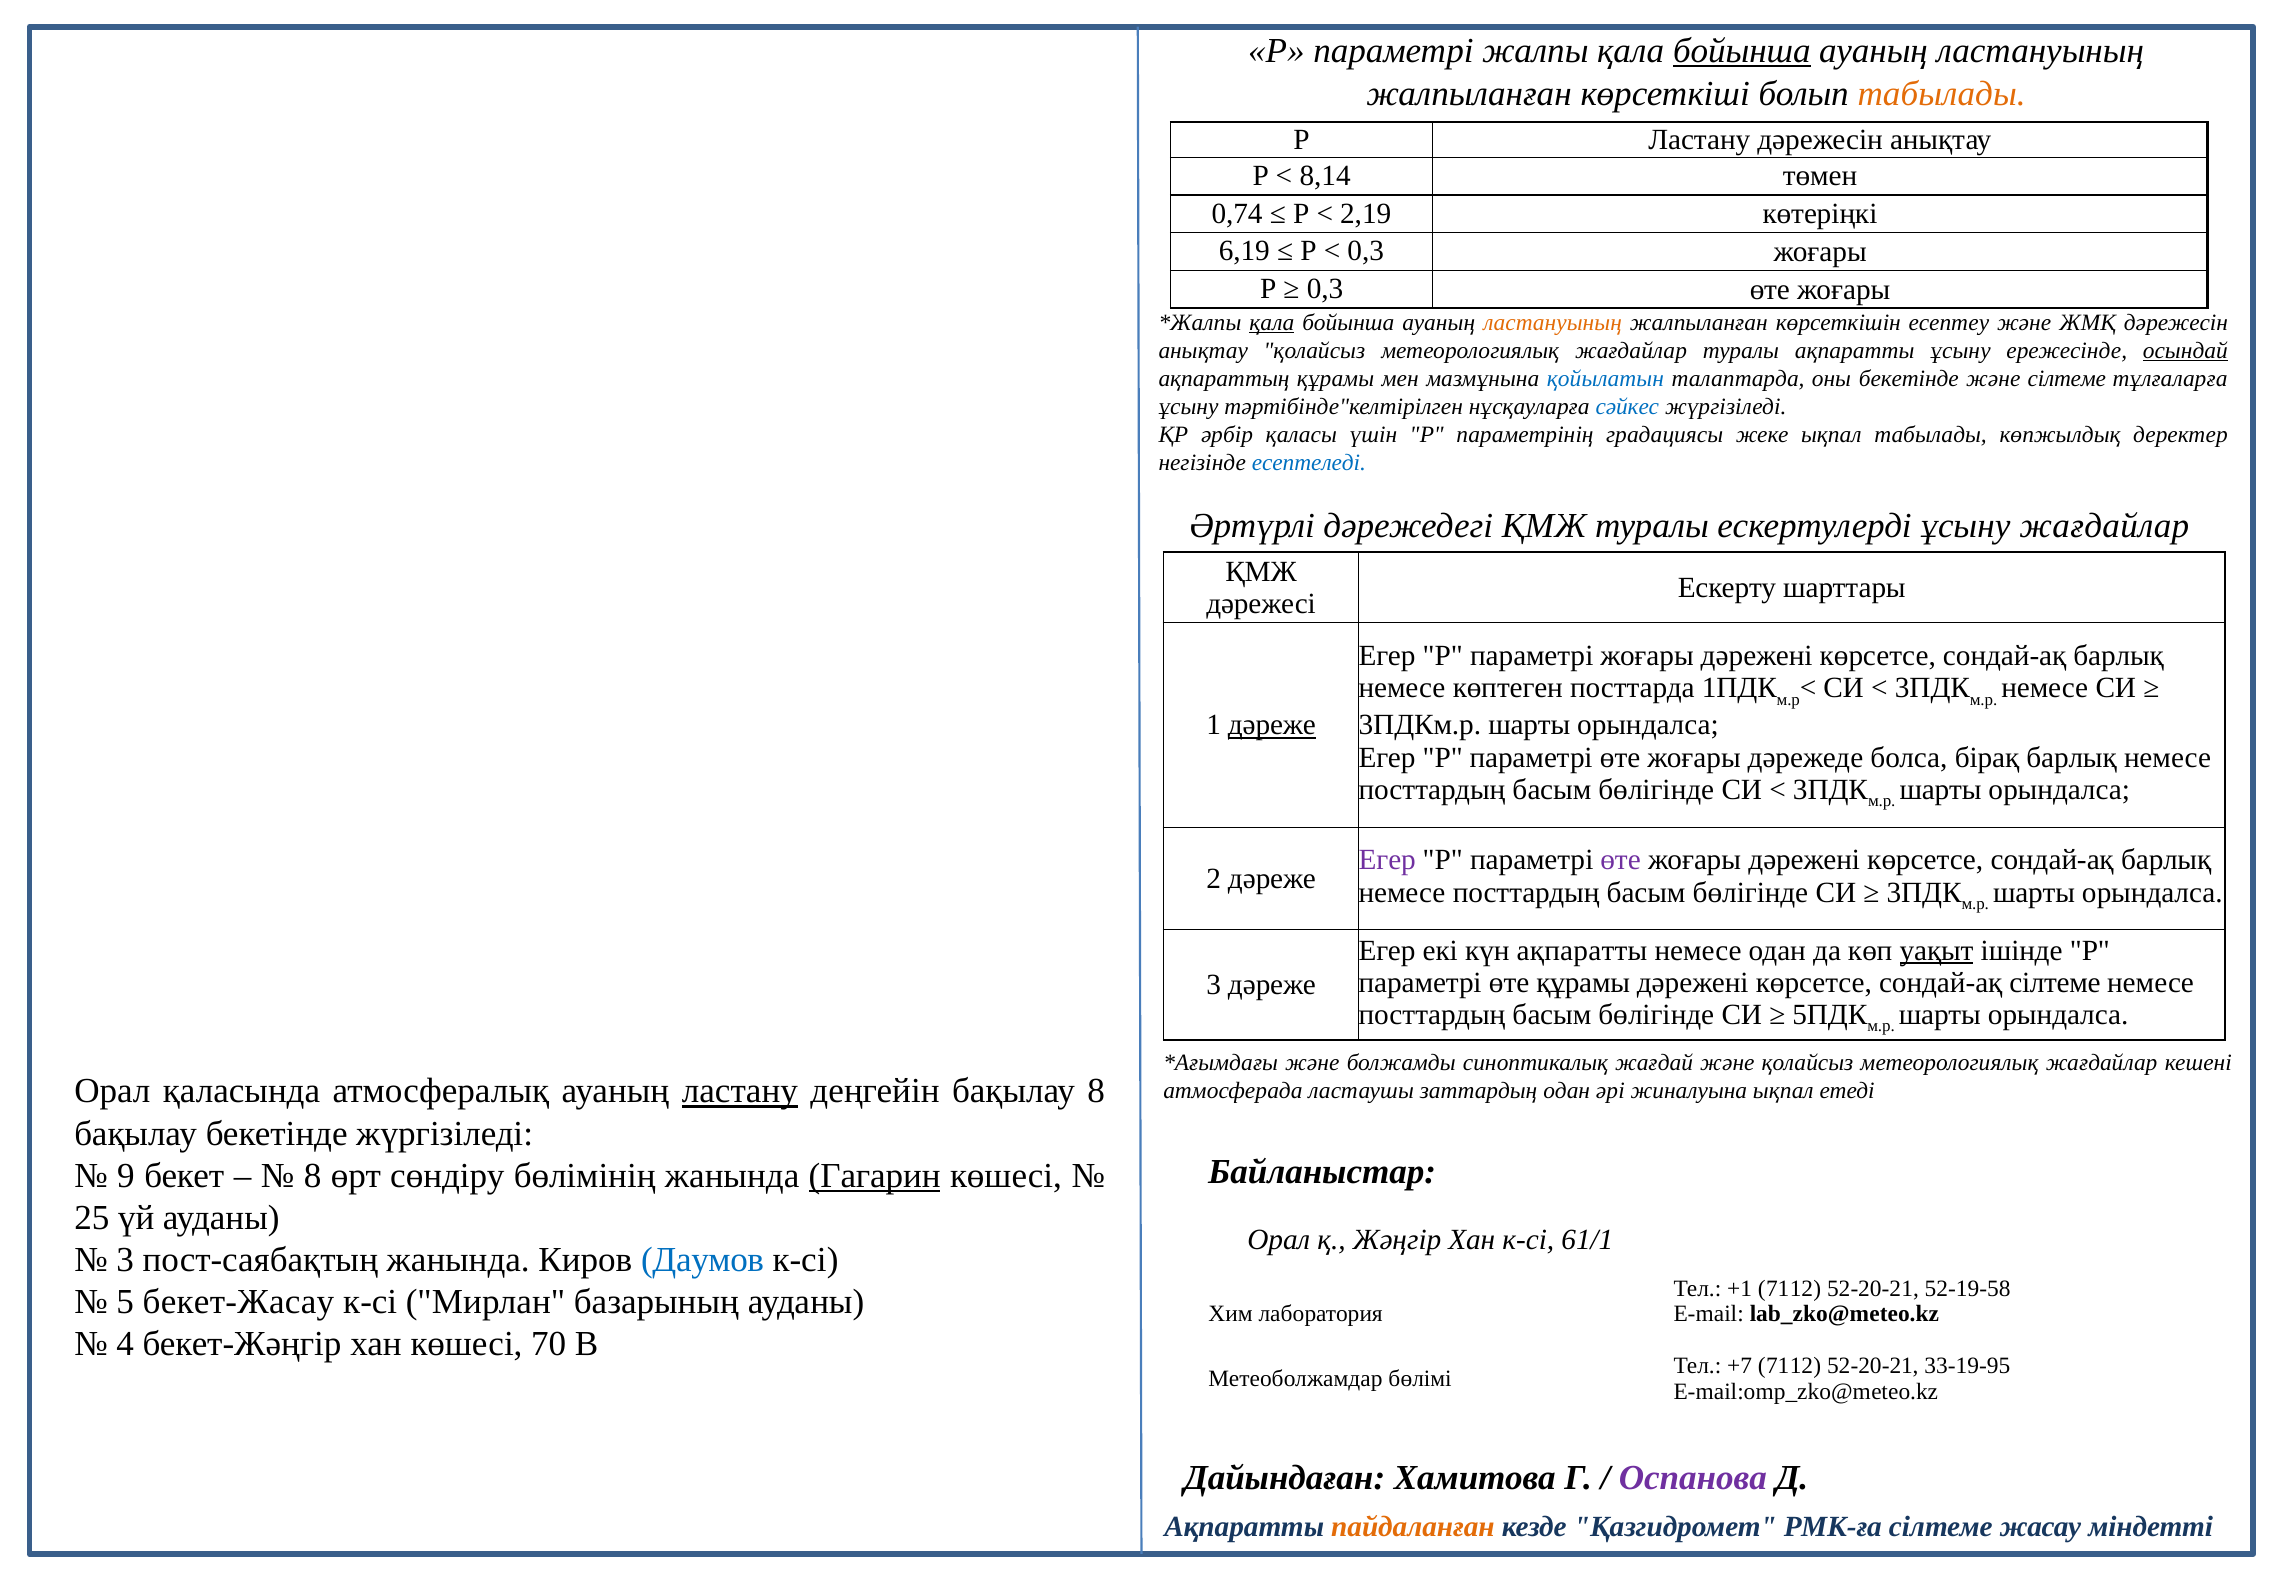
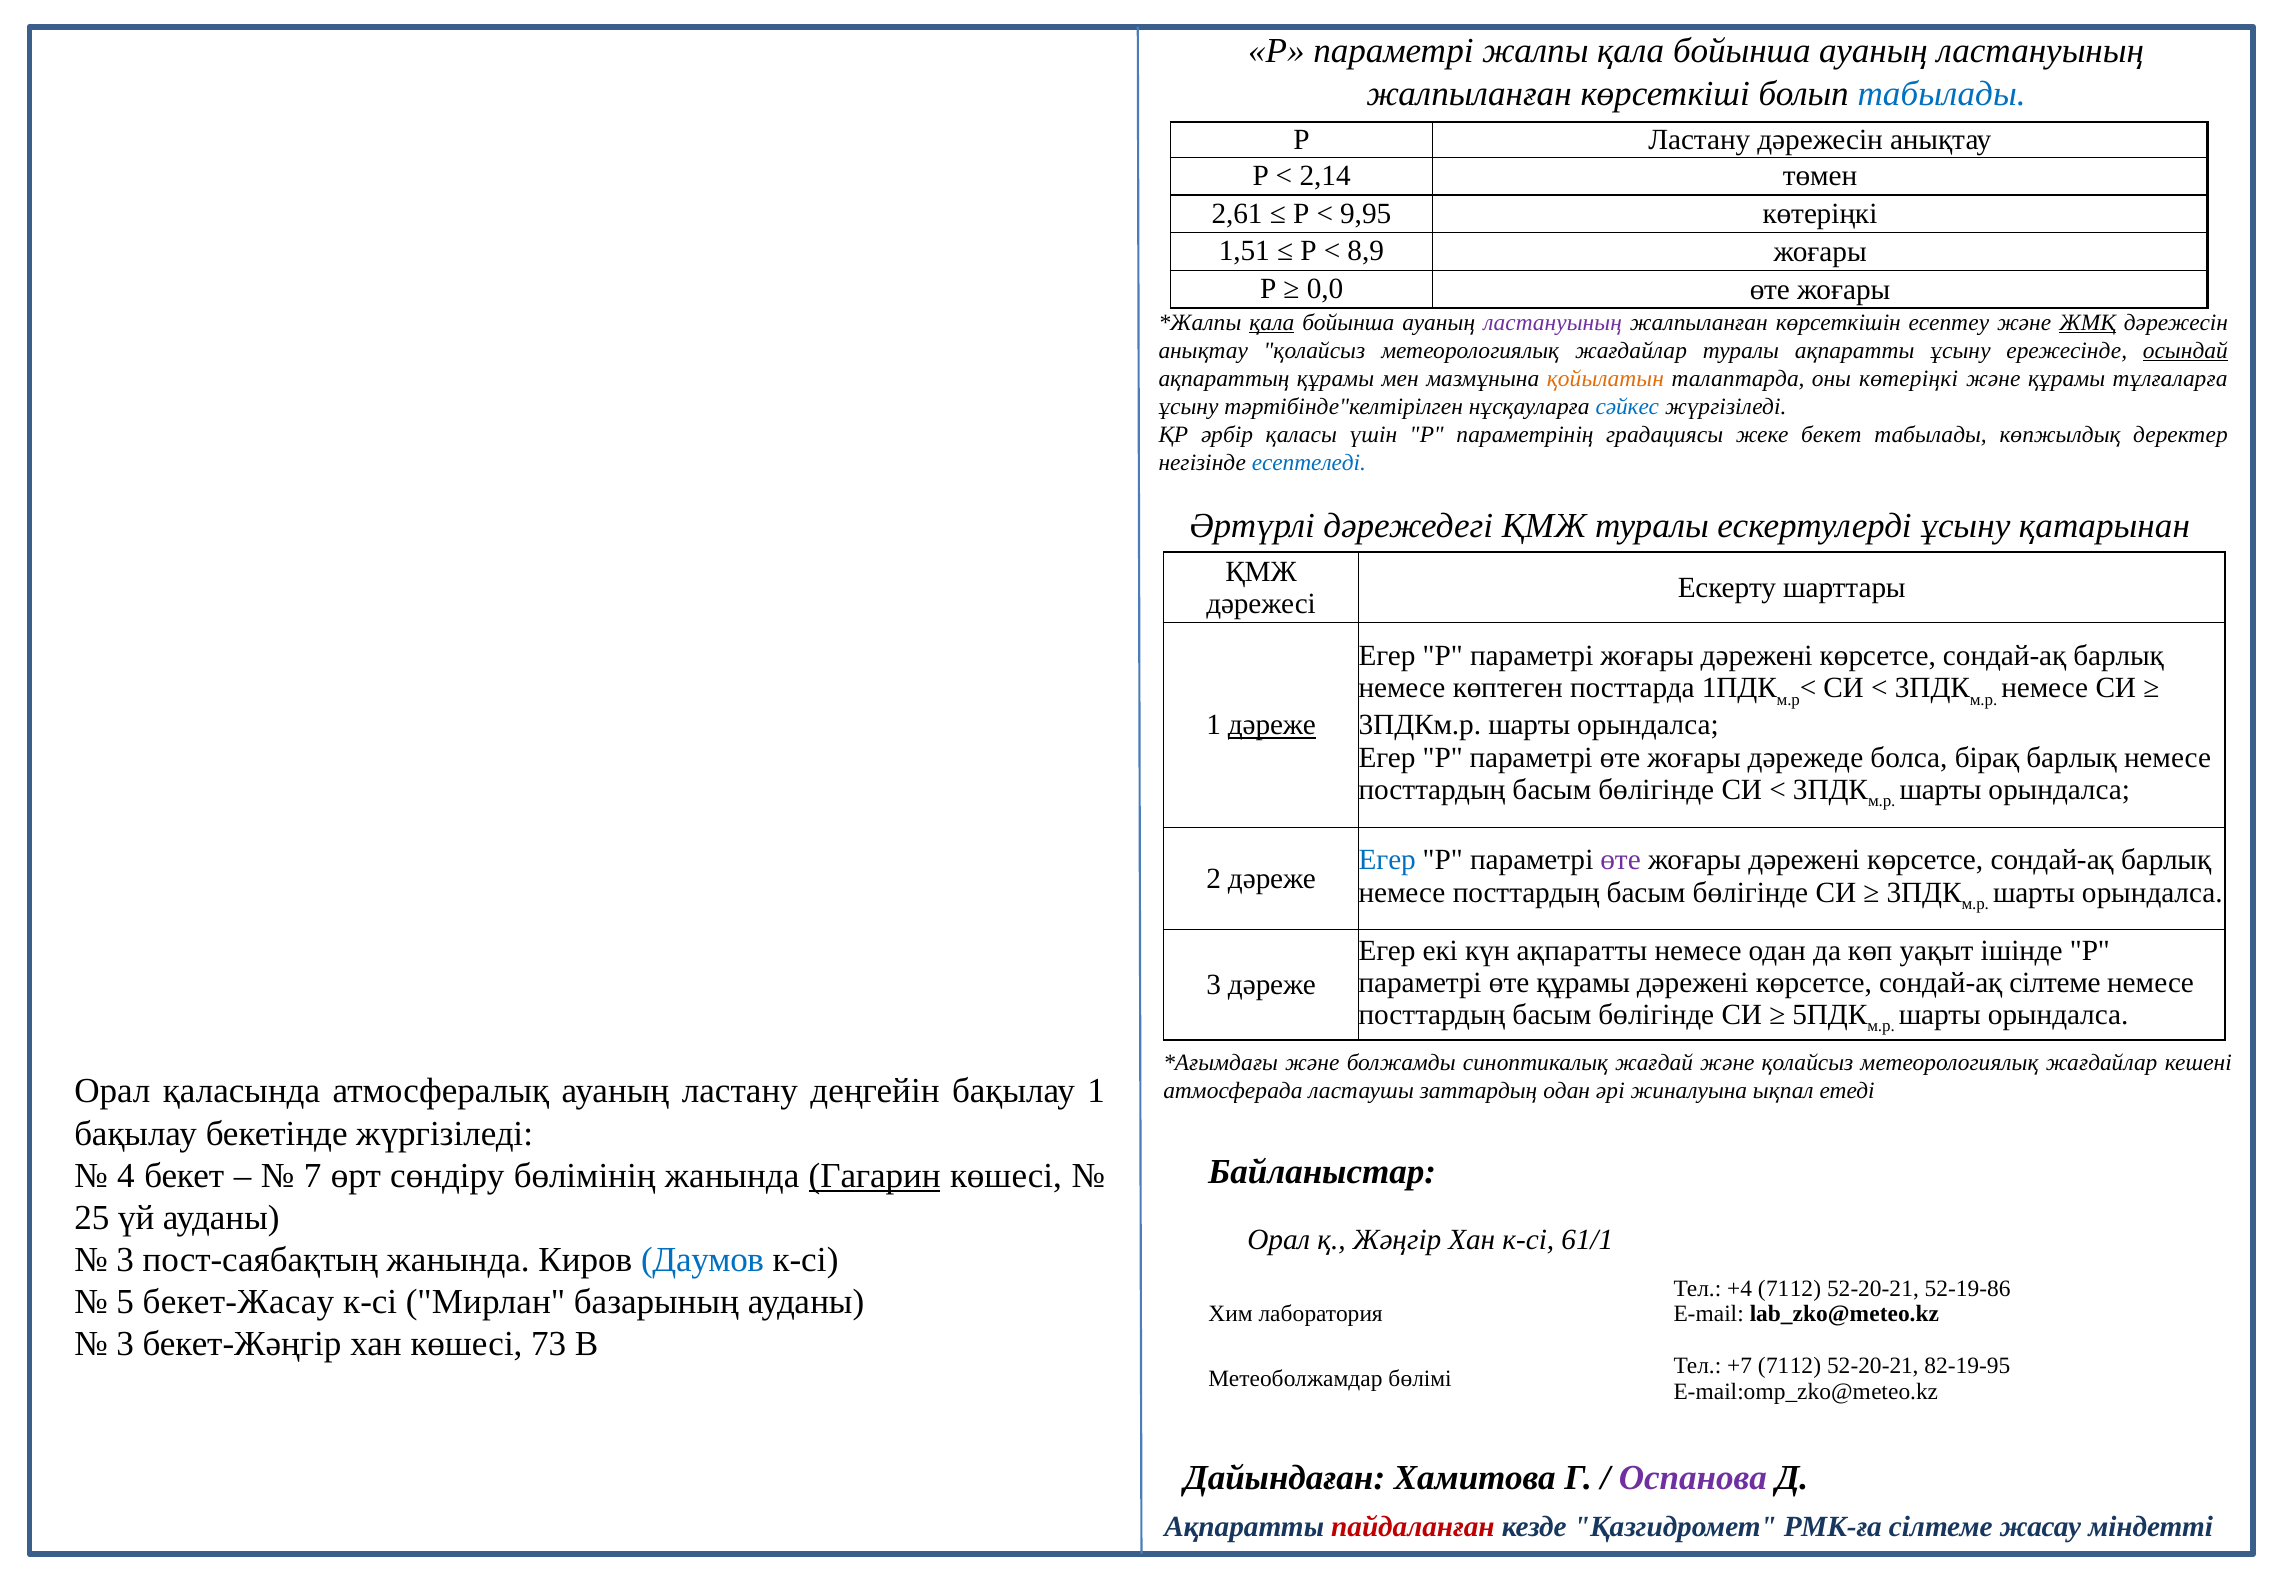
бойынша underline: present -> none (1742, 51)
табылады colour: orange -> blue (1942, 93)
8,14: 8,14 -> 2,14 (1325, 176)
0,74: 0,74 -> 2,61 (1237, 214)
2,19: 2,19 -> 9,95 (1366, 214)
6,19: 6,19 -> 1,51 (1244, 251)
0,3: 0,3 -> 8,9 (1366, 251)
0,3: 0,3 -> 0,0 (1325, 289)
ластануының colour: orange -> purple (1553, 322)
ЖМҚ underline: none -> present (2088, 322)
қойылатын colour: blue -> orange (1605, 378)
оны бекетінде: бекетінде -> көтеріңкі (1909, 378)
және сілтеме: сілтеме -> құрамы (2067, 378)
жеке ықпал: ықпал -> бекет (1831, 434)
ұсыну жағдайлар: жағдайлар -> қатарынан (2104, 526)
Егер colour: purple -> blue (1387, 860)
уақыт underline: present -> none (1937, 950)
ластану underline: present -> none (740, 1091)
бақылау 8: 8 -> 1 (1096, 1091)
9: 9 -> 4 (126, 1175)
8: 8 -> 7 (313, 1175)
+1: +1 -> +4 (1740, 1288)
52-19-58: 52-19-58 -> 52-19-86 (1968, 1288)
4: 4 -> 3 (125, 1344)
70: 70 -> 73 (549, 1344)
33-19-95: 33-19-95 -> 82-19-95 (1967, 1365)
пайдаланған colour: orange -> red (1413, 1527)
